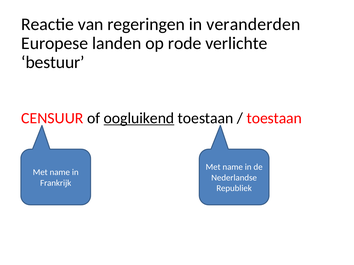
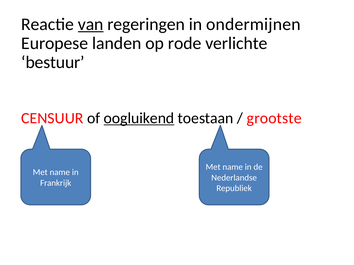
van underline: none -> present (91, 24)
veranderden: veranderden -> ondermijnen (253, 24)
toestaan: toestaan -> grootste (274, 118)
